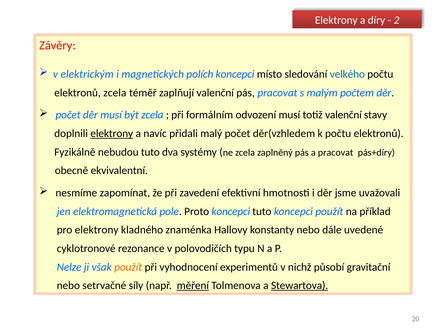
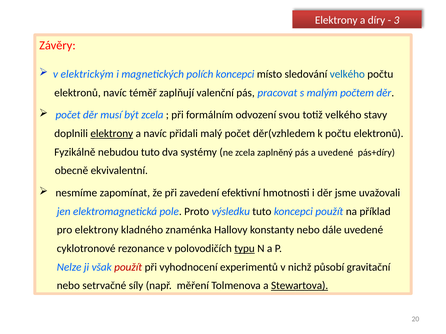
2: 2 -> 3 (397, 20)
elektronů zcela: zcela -> navíc (115, 93)
odvození musí: musí -> svou (289, 115)
totiž valenční: valenční -> velkého (343, 115)
a pracovat: pracovat -> uvedené (336, 153)
Proto koncepci: koncepci -> výsledku (231, 212)
typu underline: none -> present (244, 249)
použít colour: orange -> red (128, 267)
měření underline: present -> none (193, 286)
